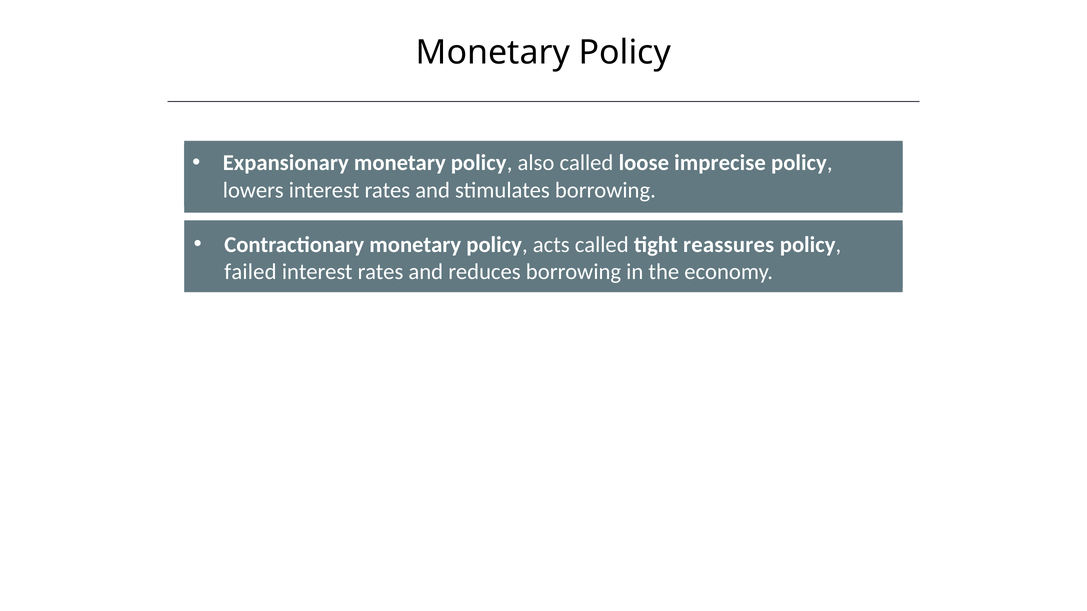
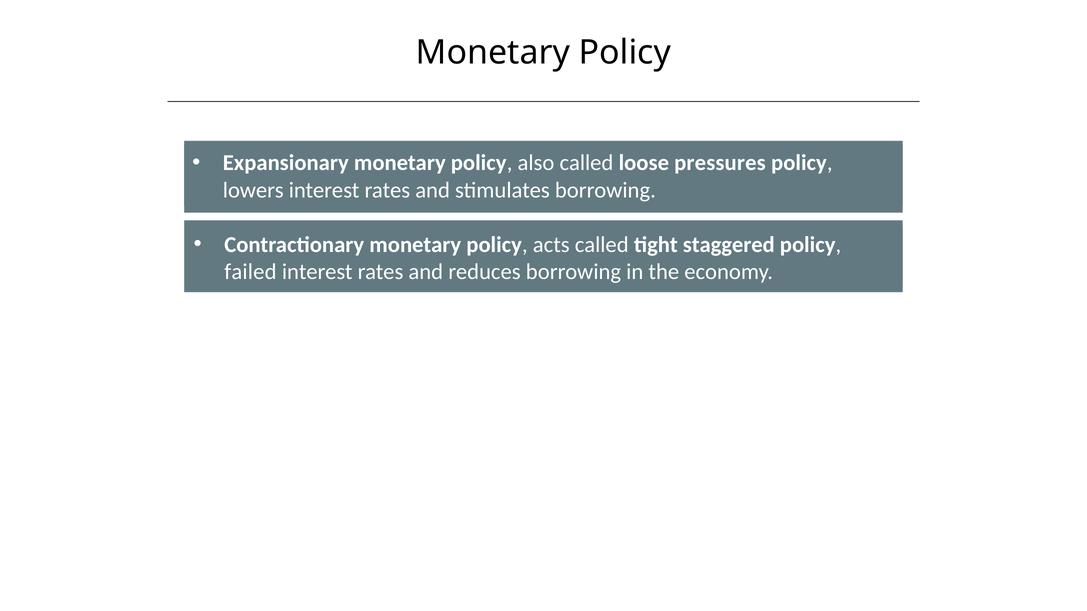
imprecise: imprecise -> pressures (720, 163)
reassures: reassures -> staggered (729, 245)
